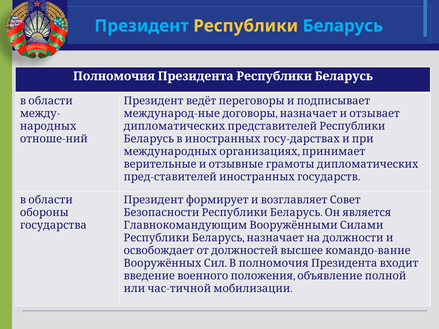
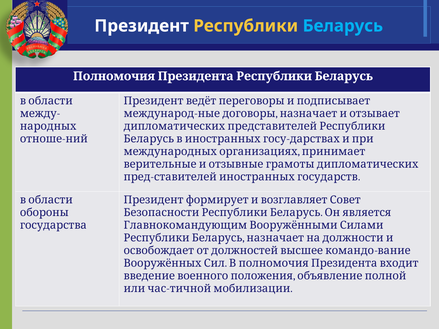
Президент colour: light blue -> white (142, 26)
